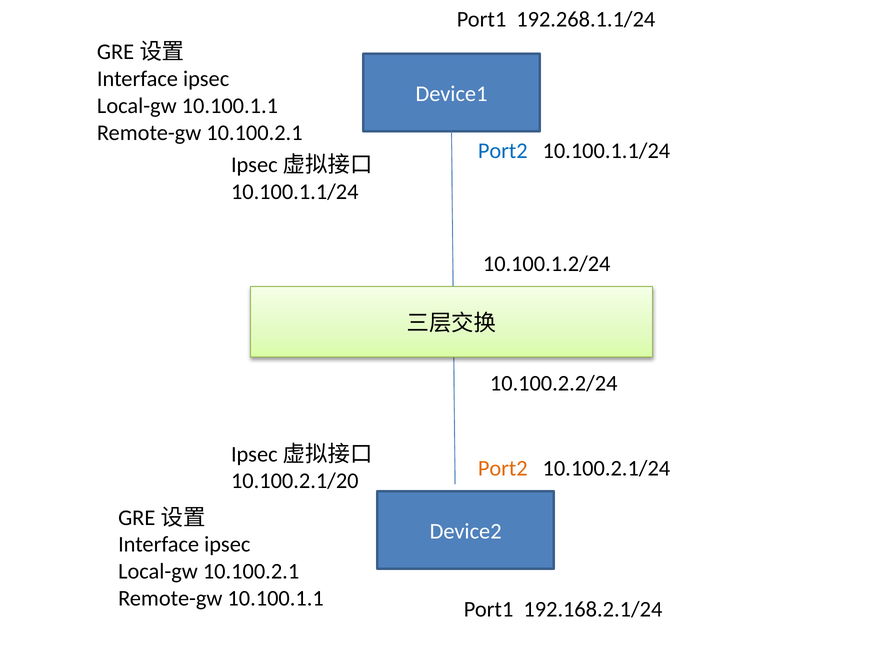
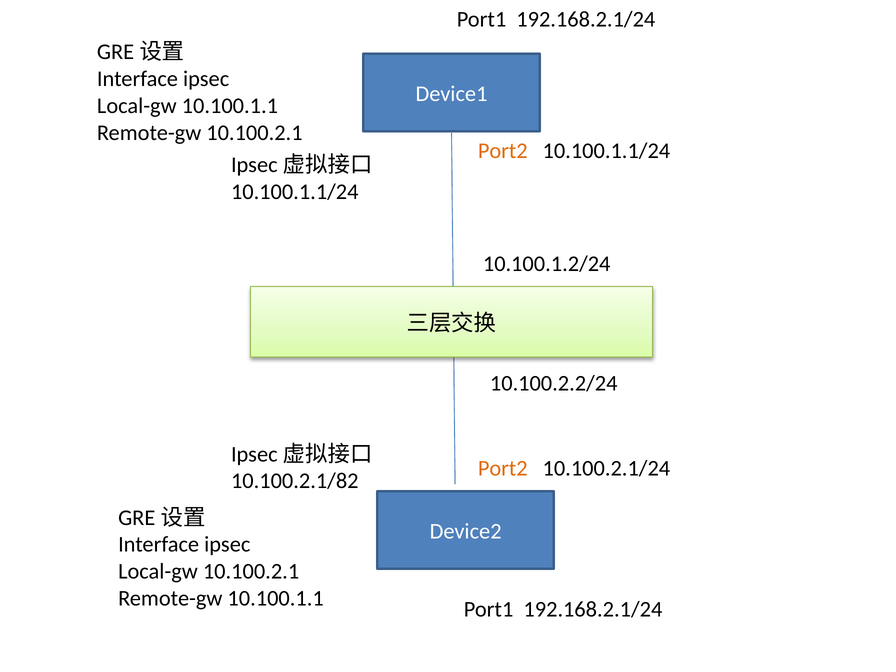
192.268.1.1/24: 192.268.1.1/24 -> 192.168.2.1/24 (586, 19)
Port2 colour: blue -> orange (503, 151)
10.100.2.1/20: 10.100.2.1/20 -> 10.100.2.1/82 (295, 481)
